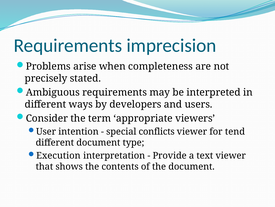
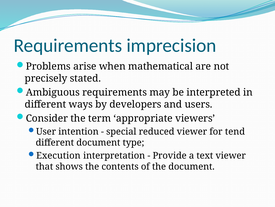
completeness: completeness -> mathematical (161, 66)
conflicts: conflicts -> reduced (157, 131)
